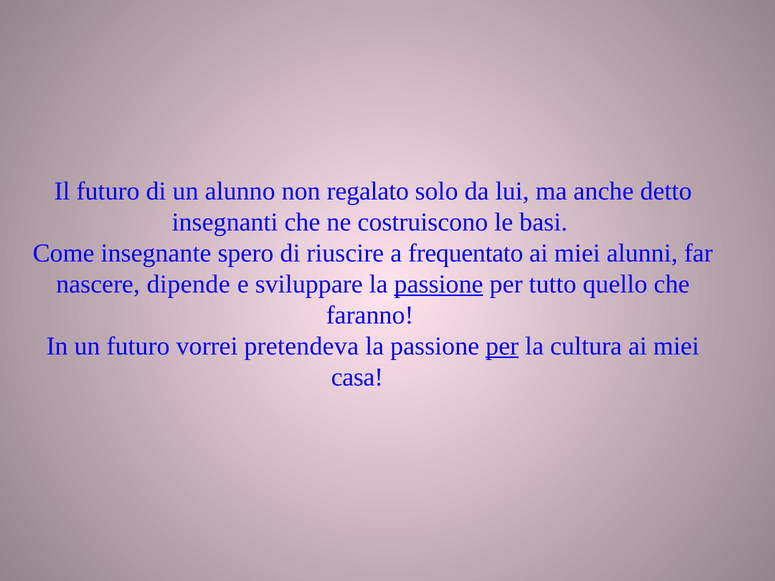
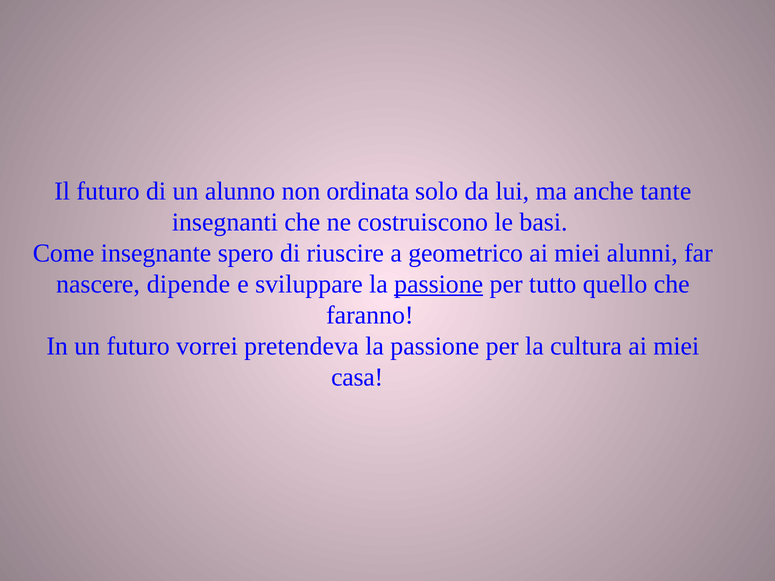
regalato: regalato -> ordinata (368, 191)
detto: detto -> tante (666, 191)
frequentato: frequentato -> geometrico (466, 253)
per underline: present -> none (502, 346)
